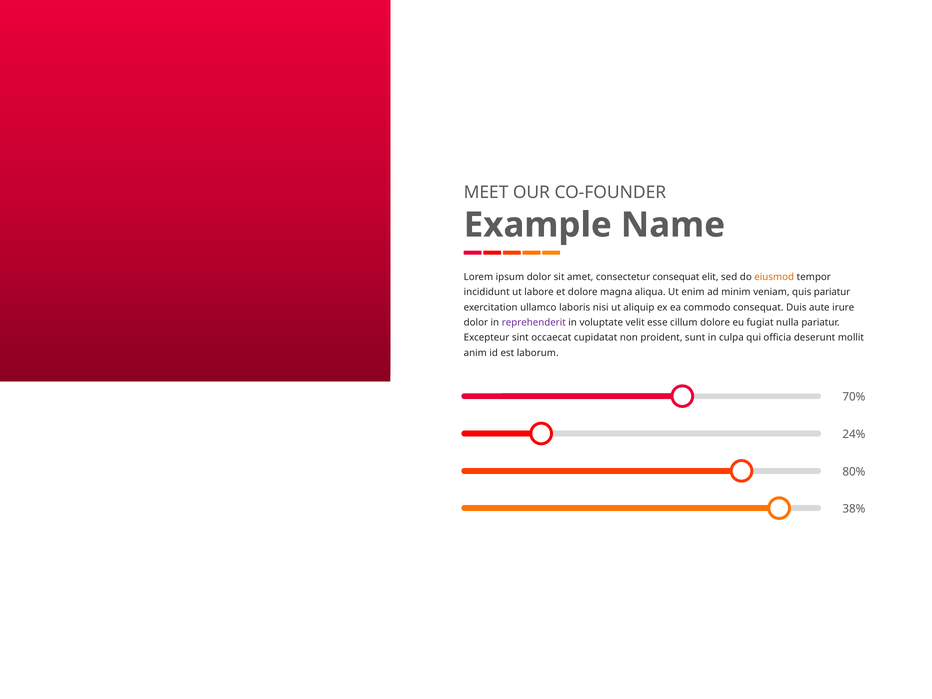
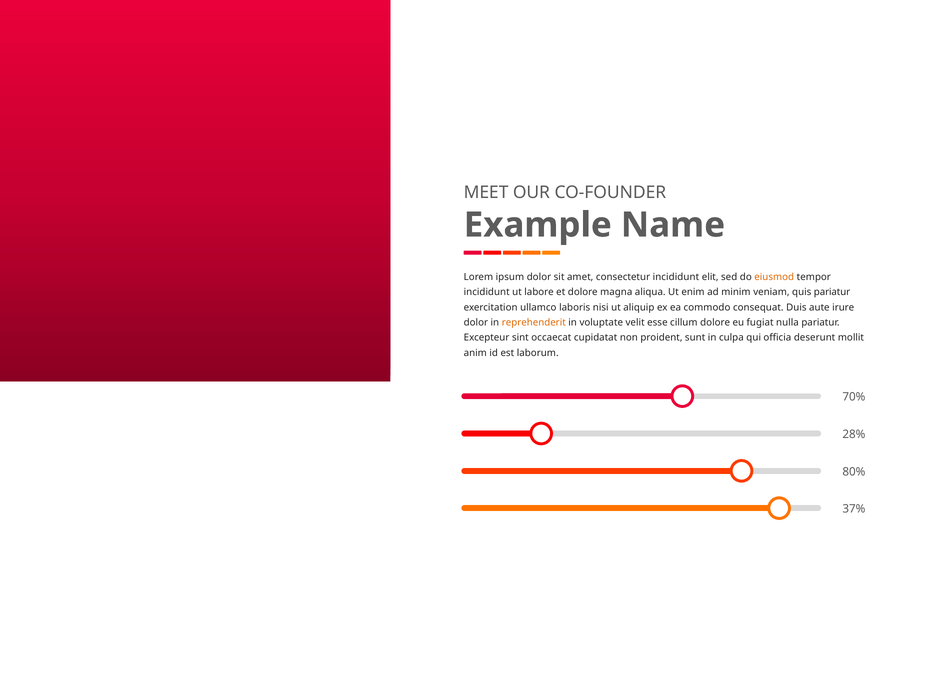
consectetur consequat: consequat -> incididunt (676, 277)
reprehenderit colour: purple -> orange (534, 323)
24%: 24% -> 28% (854, 434)
38%: 38% -> 37% (854, 509)
